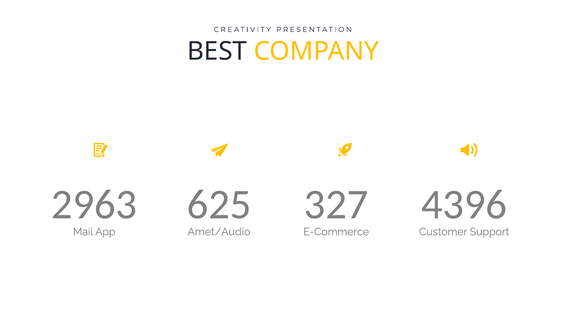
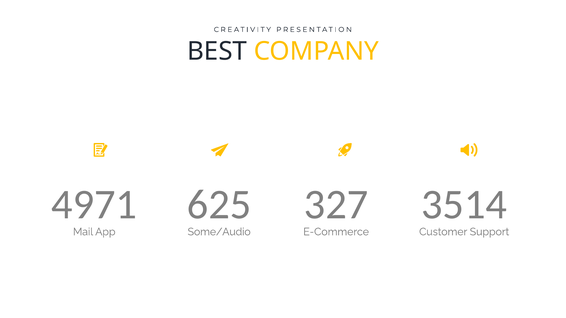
2963: 2963 -> 4971 (94, 205)
4396: 4396 -> 3514 (464, 205)
Amet/Audio: Amet/Audio -> Some/Audio (219, 232)
